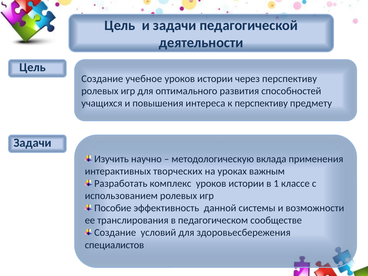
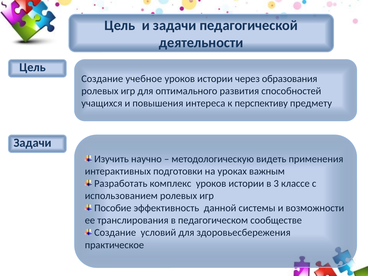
через перспективу: перспективу -> образования (290, 79)
вклада: вклада -> видеть (271, 159)
творческих: творческих -> подготовки (178, 171)
1: 1 -> 3 (276, 184)
специалистов: специалистов -> практическое (114, 245)
